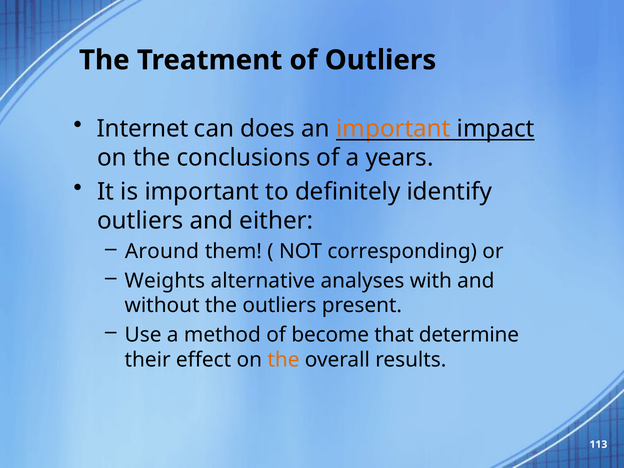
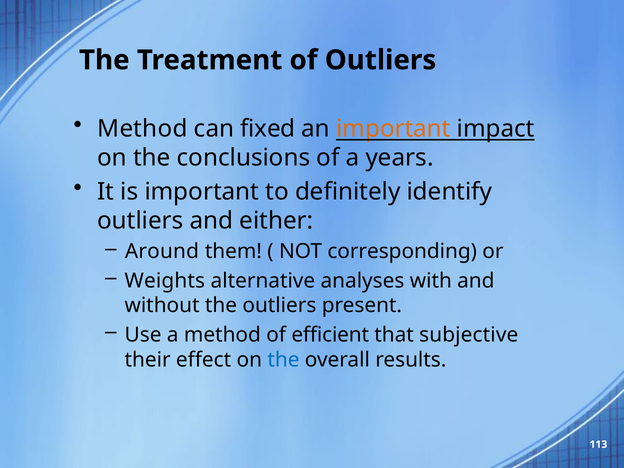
Internet: Internet -> Method (142, 129)
does: does -> fixed (268, 129)
become: become -> efficient (330, 335)
determine: determine -> subjective (469, 335)
the colour: orange -> blue (283, 360)
